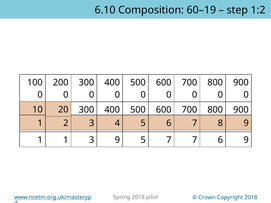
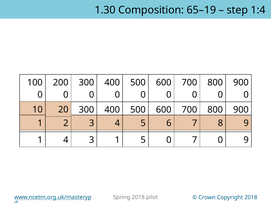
6.10: 6.10 -> 1.30 (105, 10)
60–19: 60–19 -> 65–19 (201, 10)
1:2: 1:2 -> 1:4 (258, 10)
1 1: 1 -> 4 (66, 140)
3 9: 9 -> 1 (117, 140)
5 7: 7 -> 0 (169, 140)
7 6: 6 -> 0 (220, 140)
